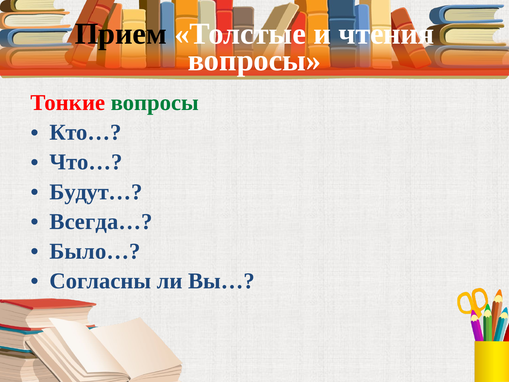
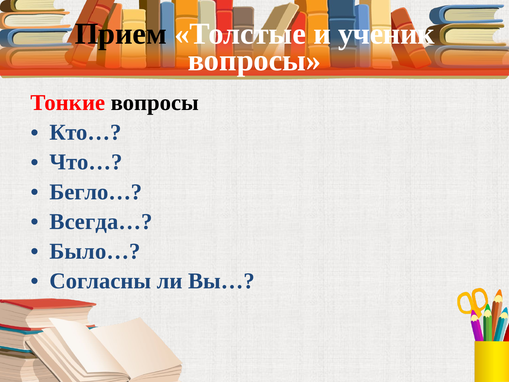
чтения: чтения -> ученик (386, 34)
вопросы colour: green -> black (155, 103)
Будут…: Будут… -> Бегло… (96, 192)
